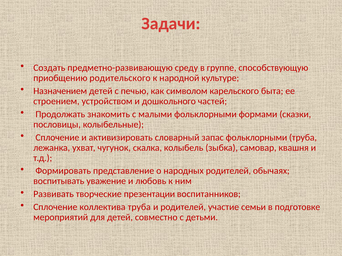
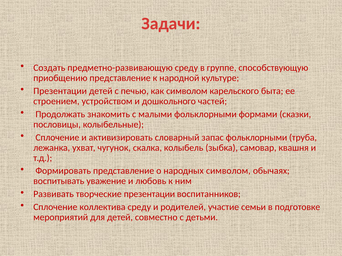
приобщению родительского: родительского -> представление (120, 78)
Назначением: Назначением -> Презентации (60, 91)
народных родителей: родителей -> символом (228, 171)
коллектива труба: труба -> среду (139, 207)
